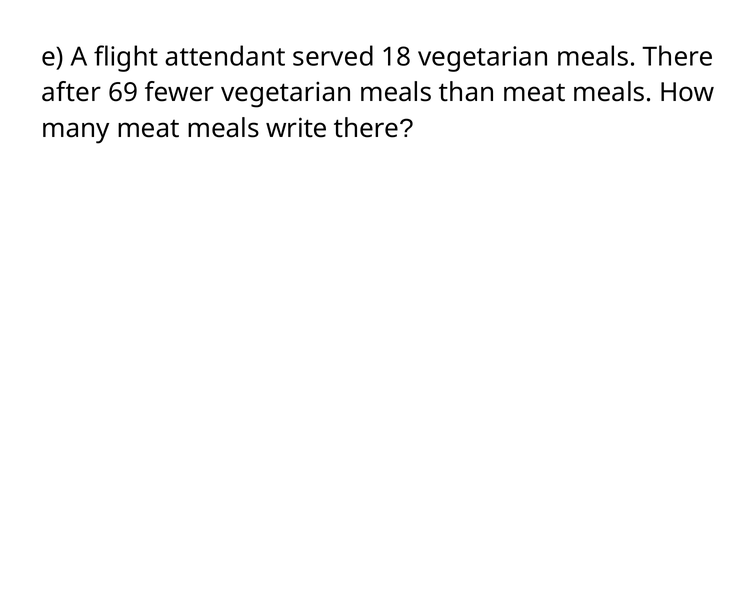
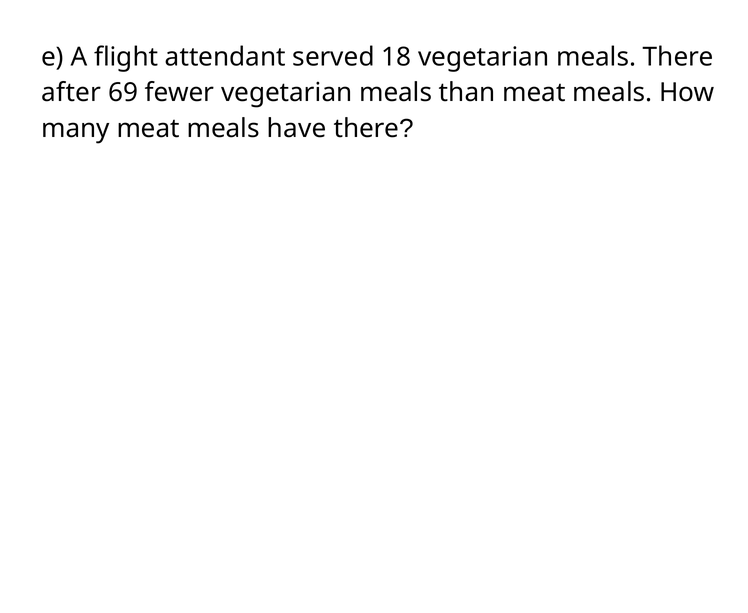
write: write -> have (297, 129)
